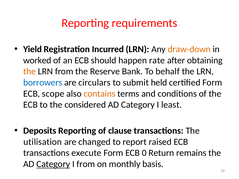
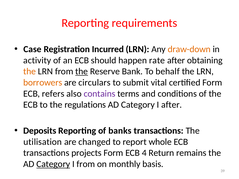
Yield: Yield -> Case (32, 49)
worked: worked -> activity (37, 60)
the underline: none -> present (82, 71)
borrowers colour: blue -> orange (43, 83)
held: held -> vital (159, 83)
scope: scope -> refers (53, 94)
contains colour: orange -> purple (100, 94)
considered: considered -> regulations (85, 105)
I least: least -> after (172, 105)
clause: clause -> banks (120, 131)
raised: raised -> whole (160, 142)
execute: execute -> projects (86, 153)
0: 0 -> 4 (144, 153)
